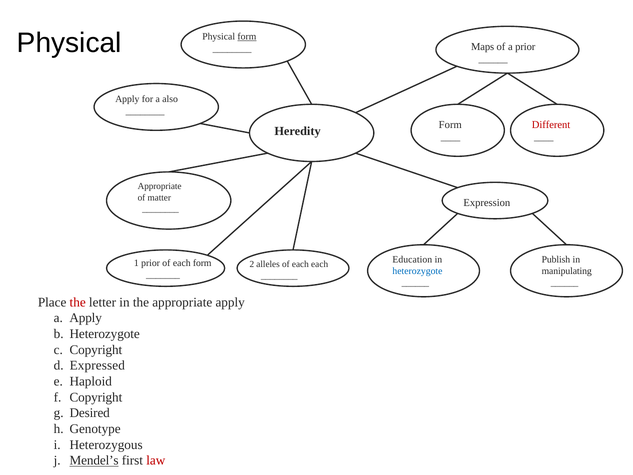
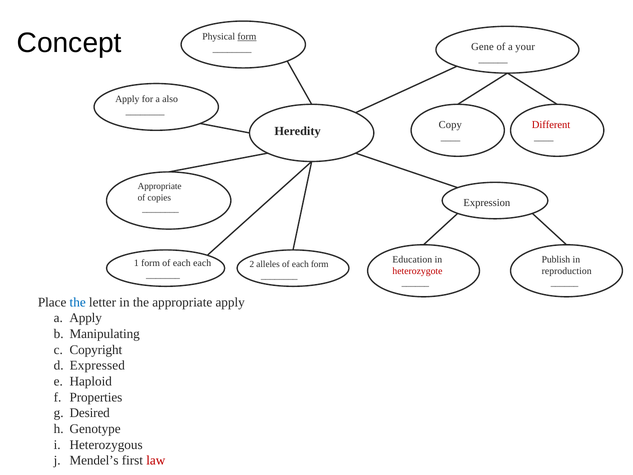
Physical: Physical -> Concept (69, 43)
Maps: Maps -> Gene (482, 47)
a prior: prior -> your (525, 47)
Form: Form -> Copy (450, 125)
matter: matter -> copies (159, 197)
1 prior: prior -> form (151, 263)
each form: form -> each (202, 263)
each each: each -> form (320, 264)
heterozygote colour: blue -> red (417, 271)
manipulating: manipulating -> reproduction (567, 271)
the colour: red -> blue (78, 302)
Heterozygote: Heterozygote -> Manipulating (105, 334)
Copyright: Copyright -> Properties (96, 397)
Mendel’s underline: present -> none (94, 460)
